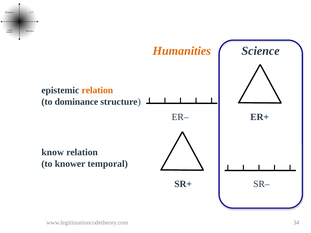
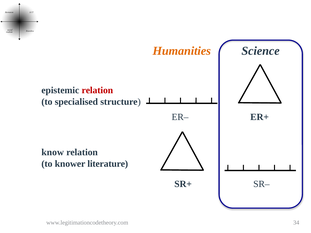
relation colour: orange -> red (97, 90)
dominance: dominance -> specialised (76, 102)
temporal: temporal -> literature (108, 164)
